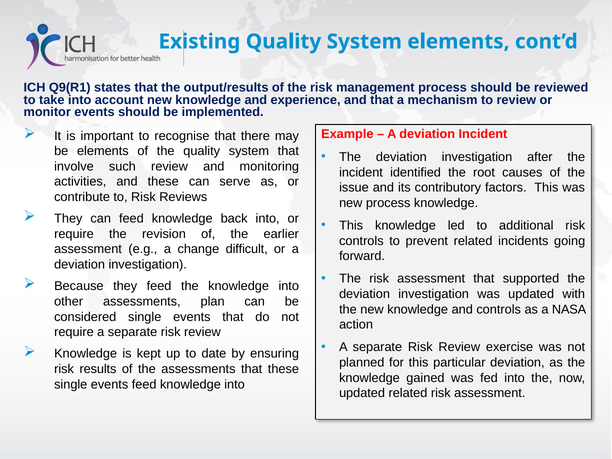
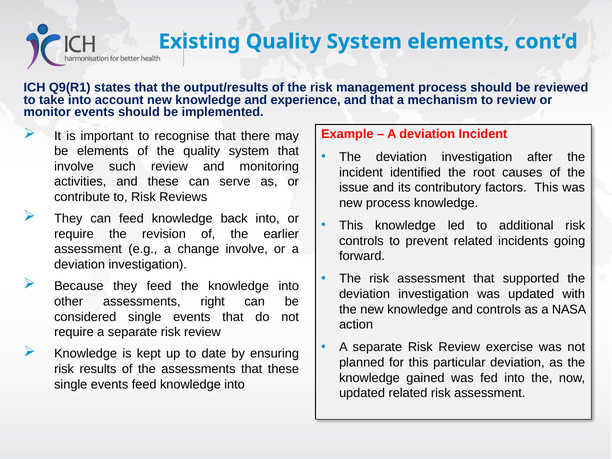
change difficult: difficult -> involve (247, 249)
plan: plan -> right (213, 302)
